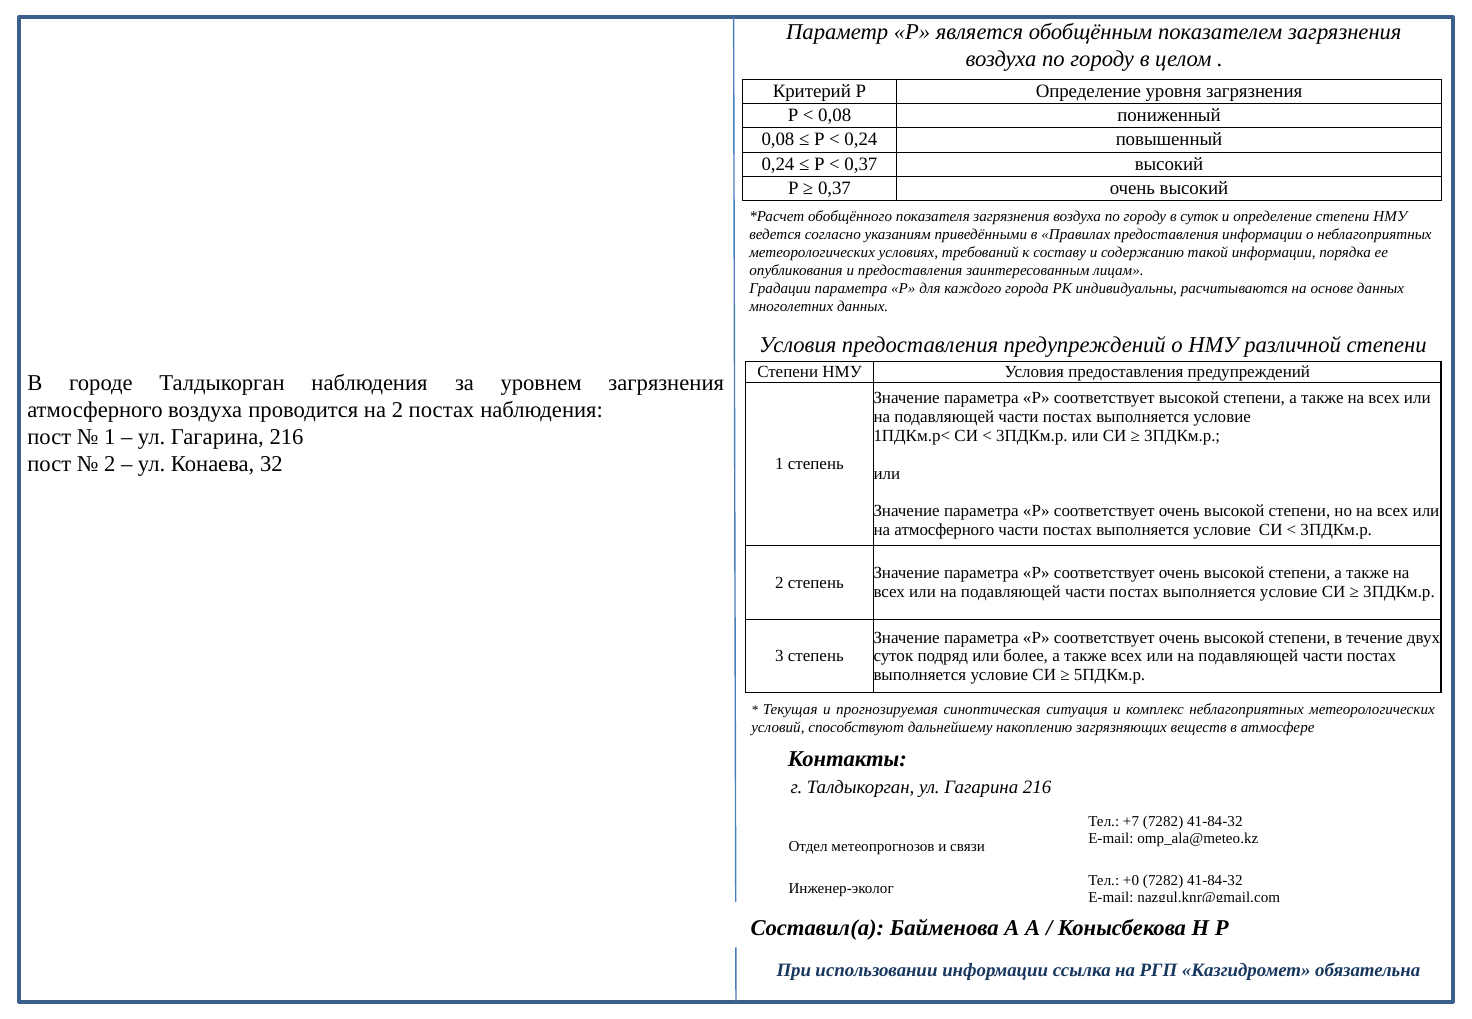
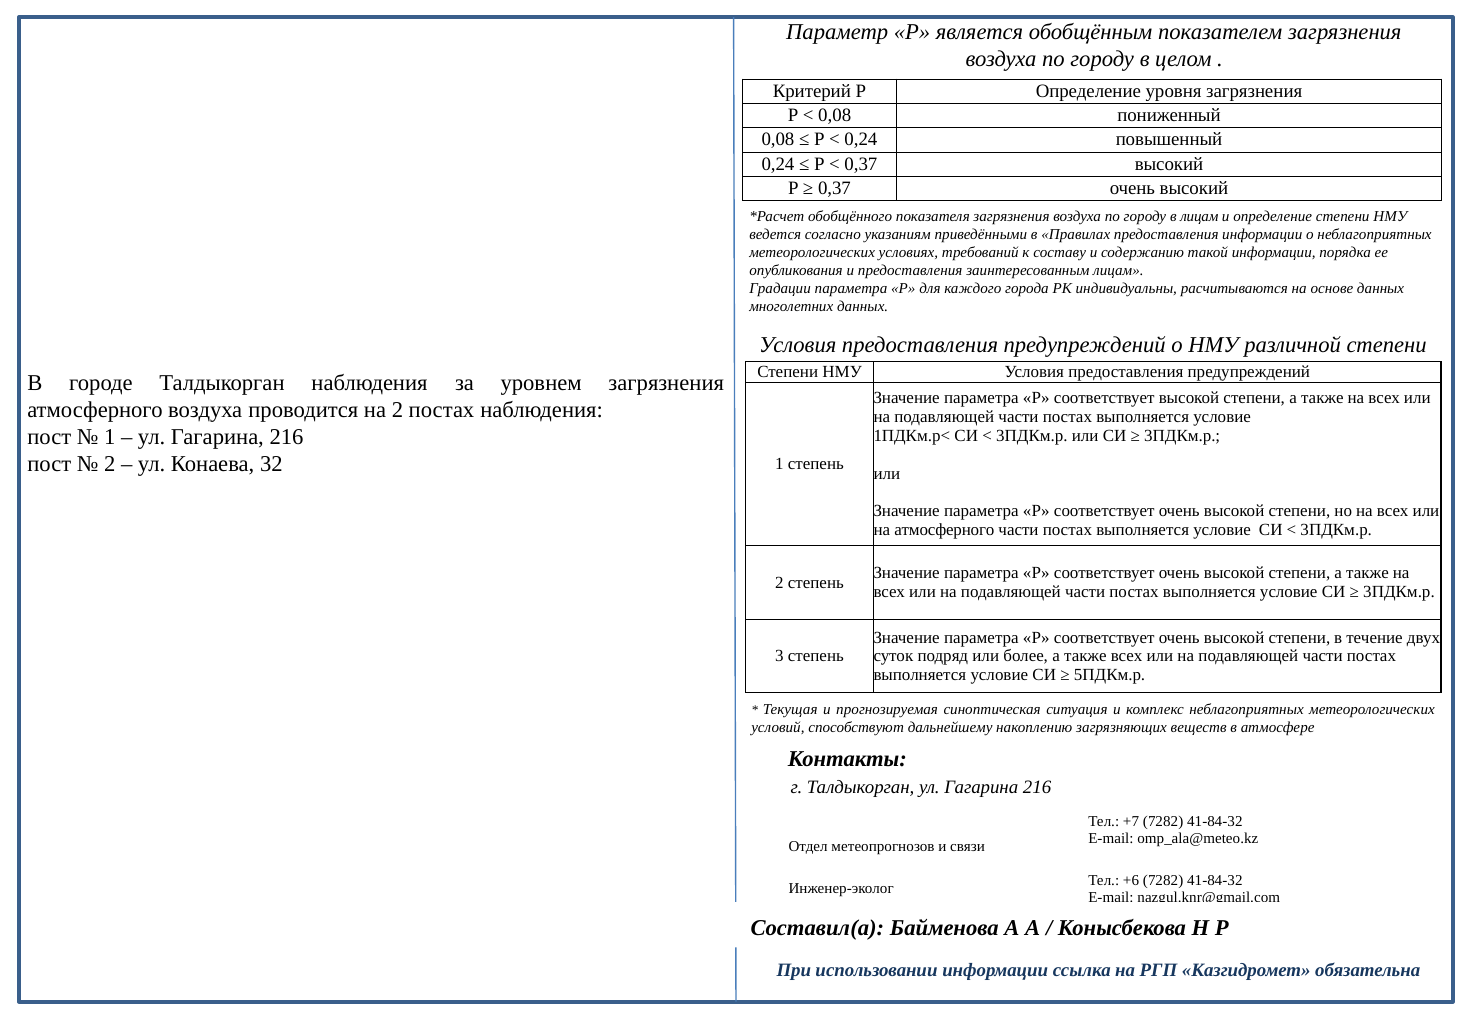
в суток: суток -> лицам (1199, 216)
+0: +0 -> +6 (1131, 880)
